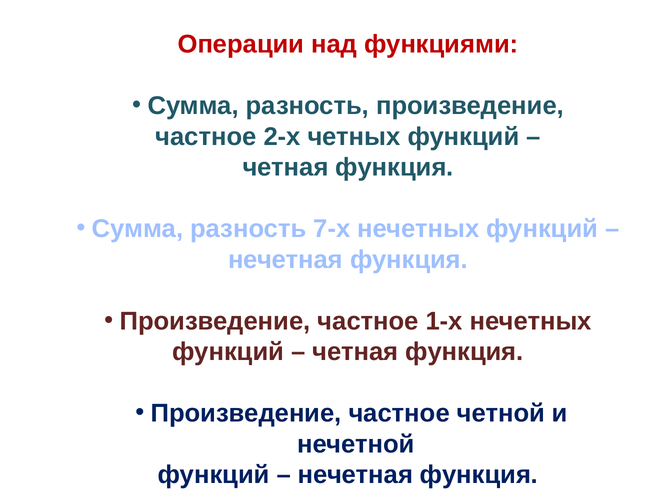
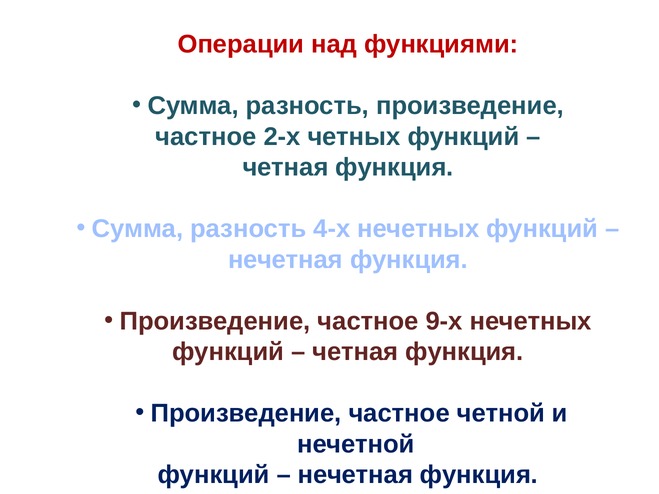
7-х: 7-х -> 4-х (332, 229)
1-х: 1-х -> 9-х (444, 321)
